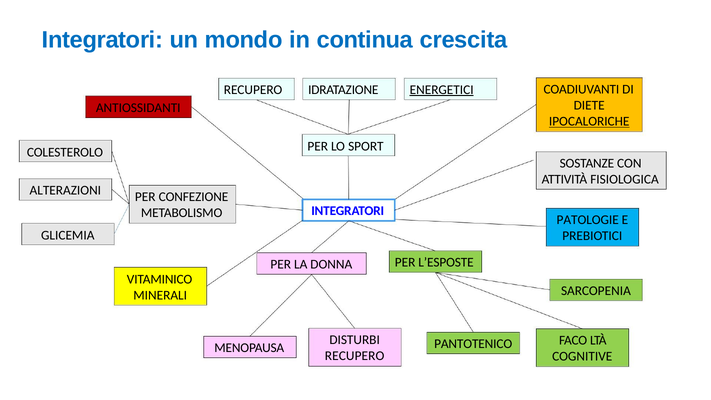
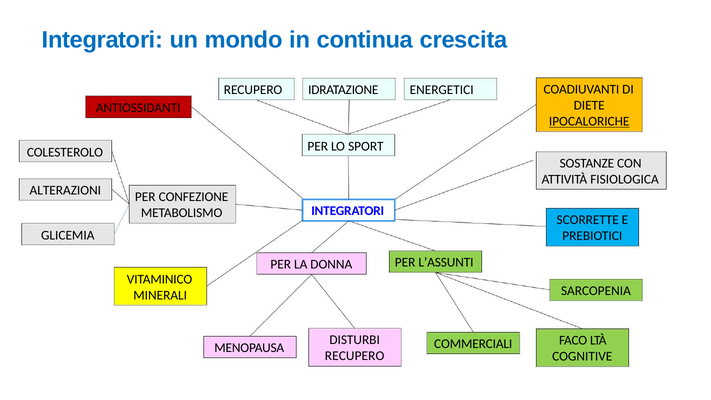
ENERGETICI underline: present -> none (442, 90)
PATOLOGIE: PATOLOGIE -> SCORRETTE (588, 220)
L’ESPOSTE: L’ESPOSTE -> L’ASSUNTI (446, 262)
PANTOTENICO: PANTOTENICO -> COMMERCIALI (473, 344)
